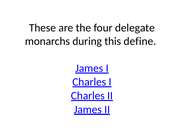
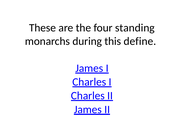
delegate: delegate -> standing (135, 28)
